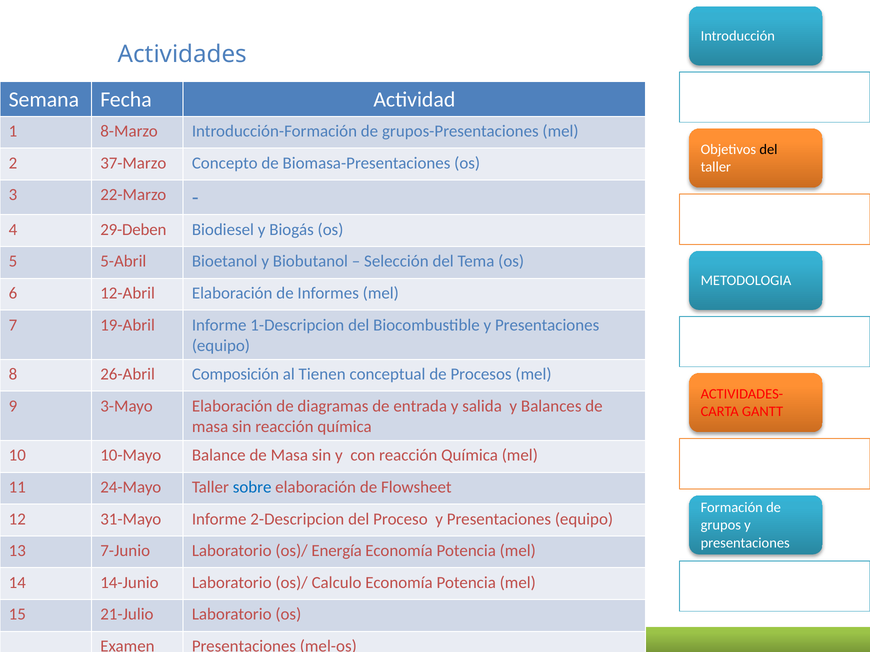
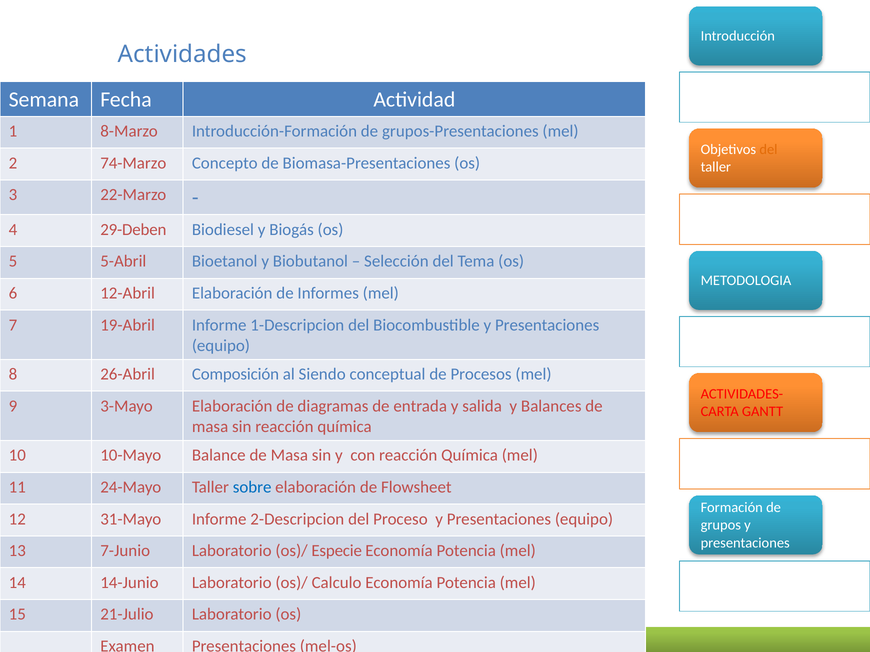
del colour: black -> orange (768, 150)
37-Marzo: 37-Marzo -> 74-Marzo (133, 163)
Tienen: Tienen -> Siendo (322, 375)
Energía: Energía -> Especie (337, 551)
